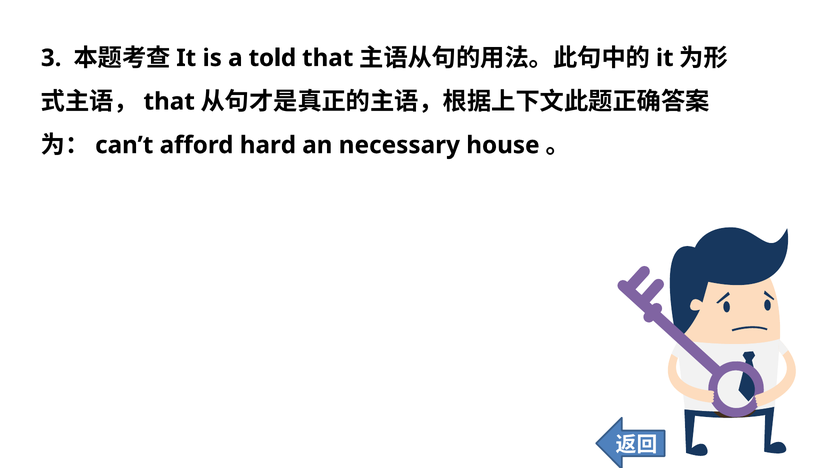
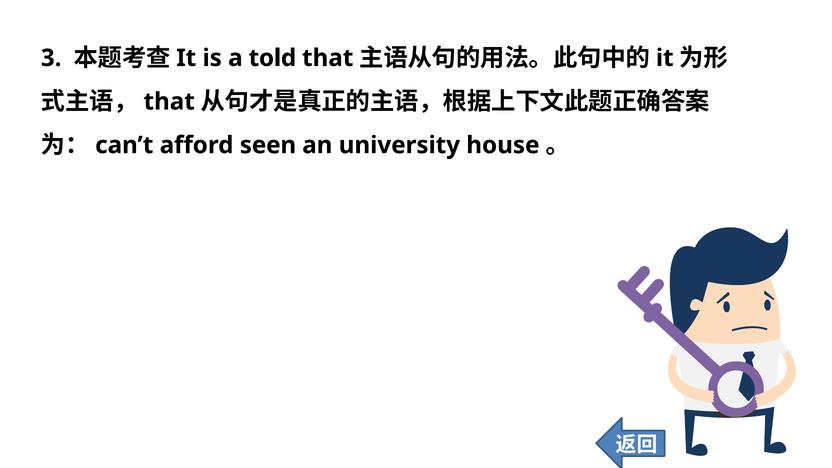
hard: hard -> seen (268, 145)
necessary: necessary -> university (399, 145)
